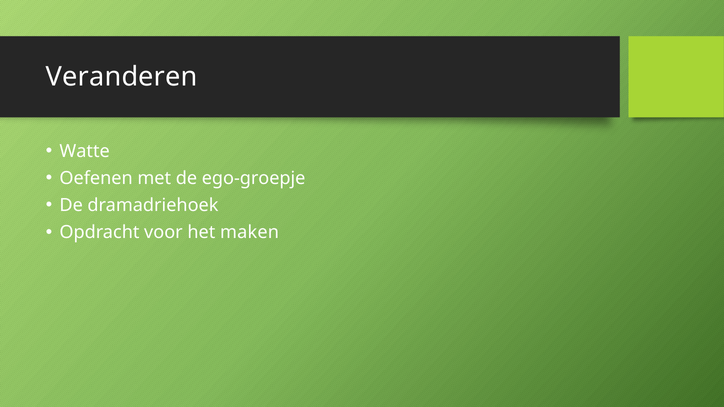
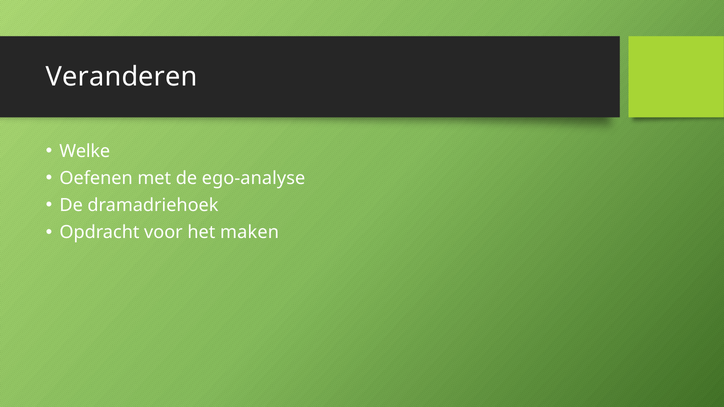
Watte: Watte -> Welke (85, 151)
ego-groepje: ego-groepje -> ego-analyse (254, 178)
